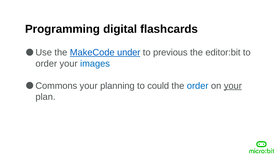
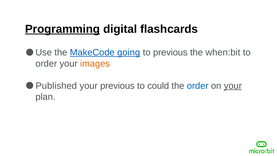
Programming underline: none -> present (63, 29)
under: under -> going (129, 52)
editor:bit: editor:bit -> when:bit (223, 52)
images colour: blue -> orange (95, 63)
Commons: Commons -> Published (56, 86)
your planning: planning -> previous (117, 86)
